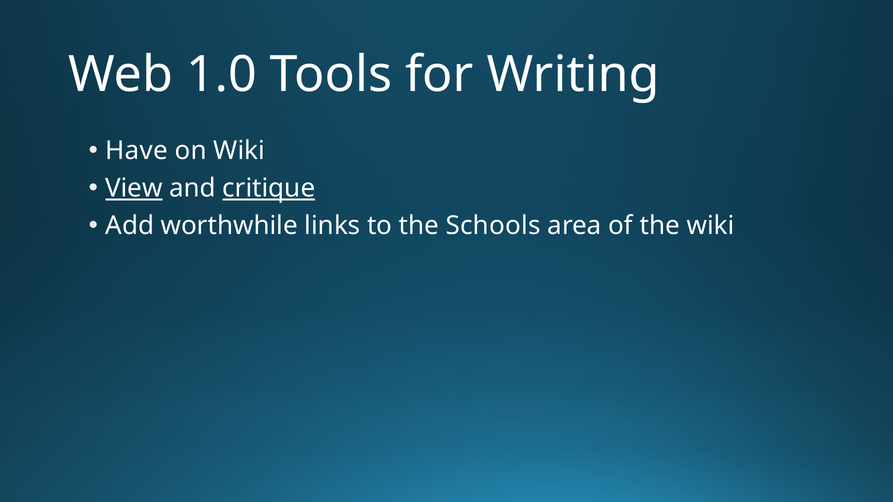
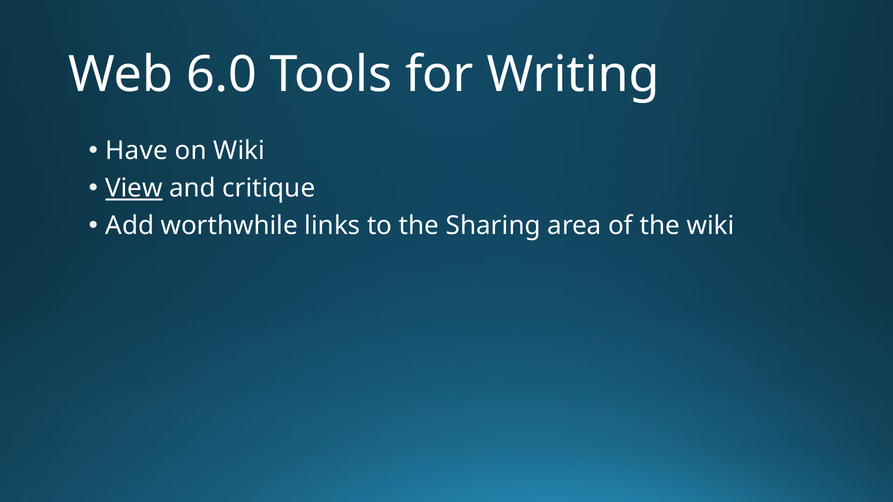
1.0: 1.0 -> 6.0 (221, 75)
critique underline: present -> none (269, 188)
Schools: Schools -> Sharing (493, 226)
